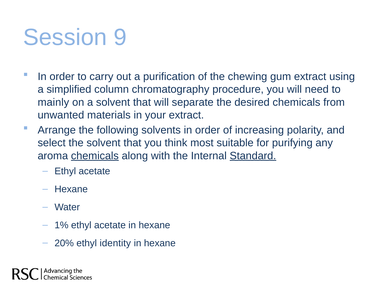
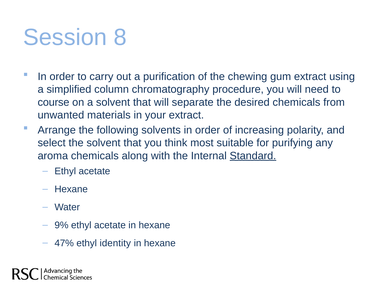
9: 9 -> 8 (120, 37)
mainly: mainly -> course (53, 102)
chemicals underline: present -> none (95, 156)
1%: 1% -> 9% (61, 225)
20%: 20% -> 47% (64, 244)
